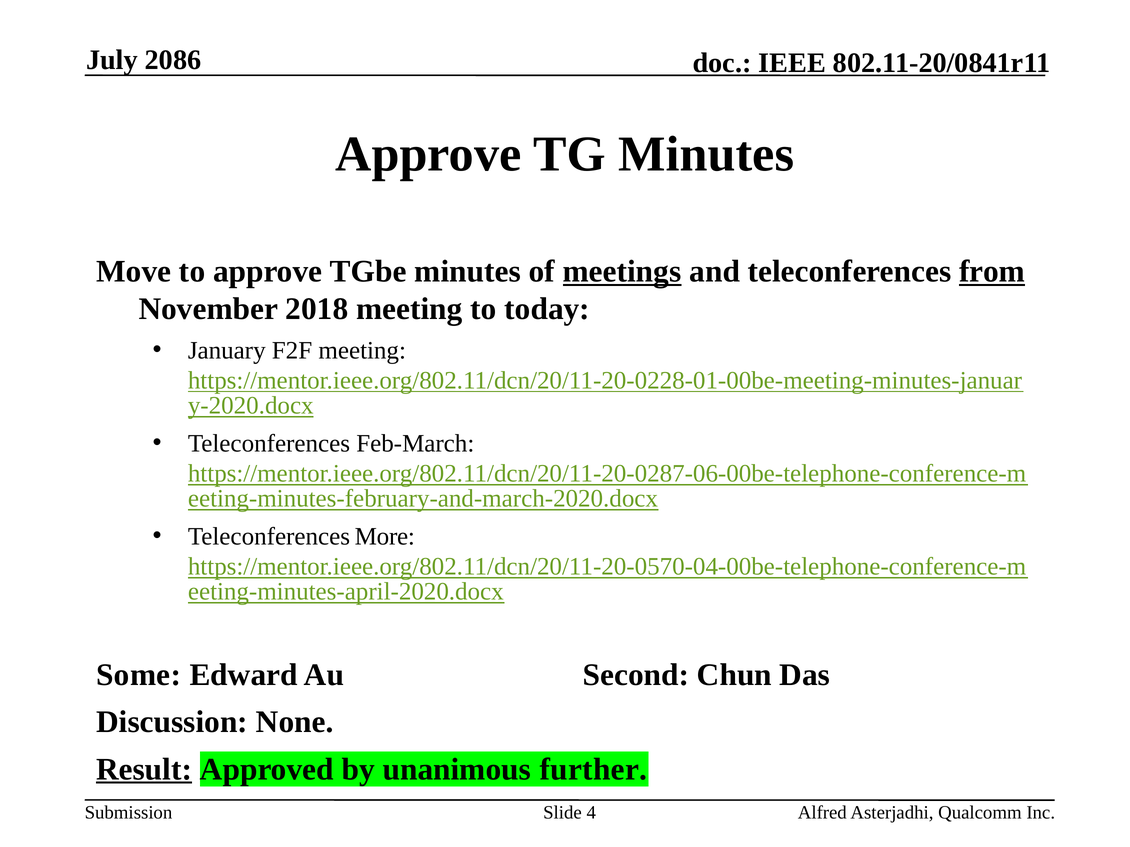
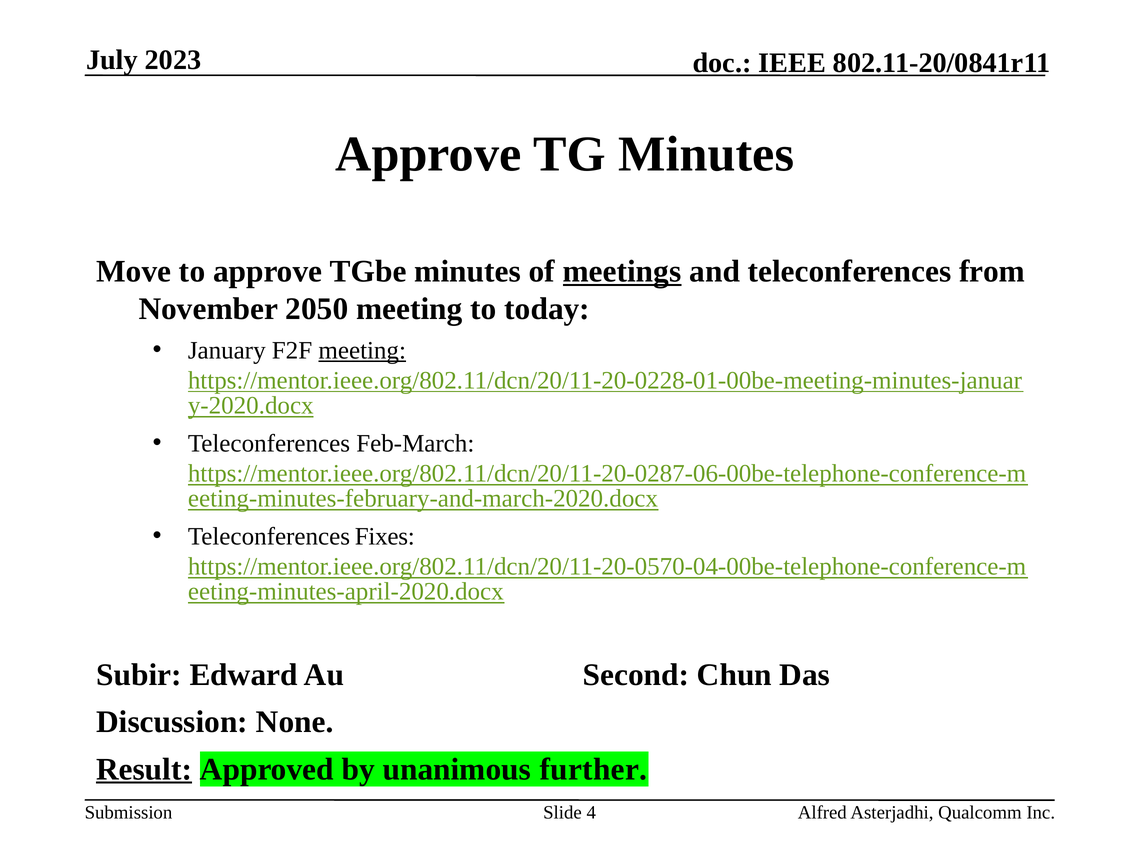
2086: 2086 -> 2023 (173, 60)
from underline: present -> none (992, 272)
2018: 2018 -> 2050 (317, 309)
meeting underline: none -> present (362, 351)
More: More -> Fixes (385, 537)
Some: Some -> Subir (139, 675)
